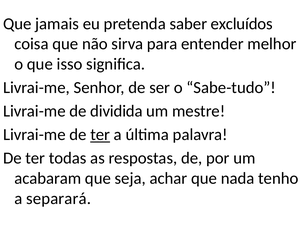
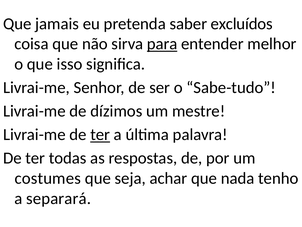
para underline: none -> present (162, 44)
dividida: dividida -> dízimos (116, 111)
acabaram: acabaram -> costumes (48, 178)
